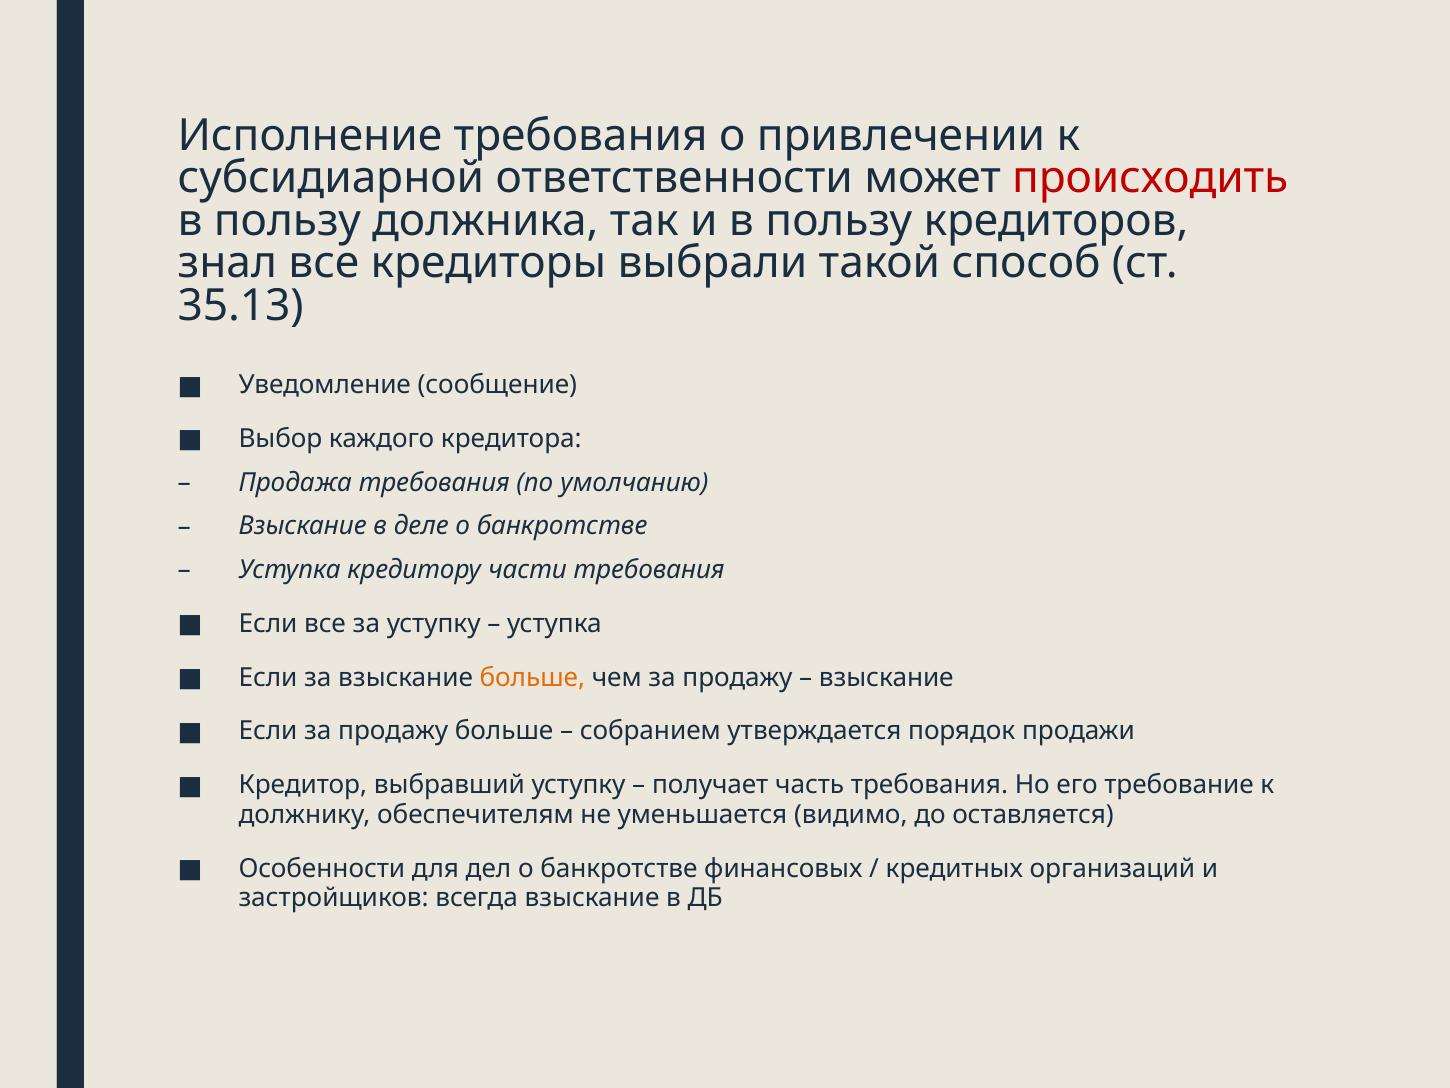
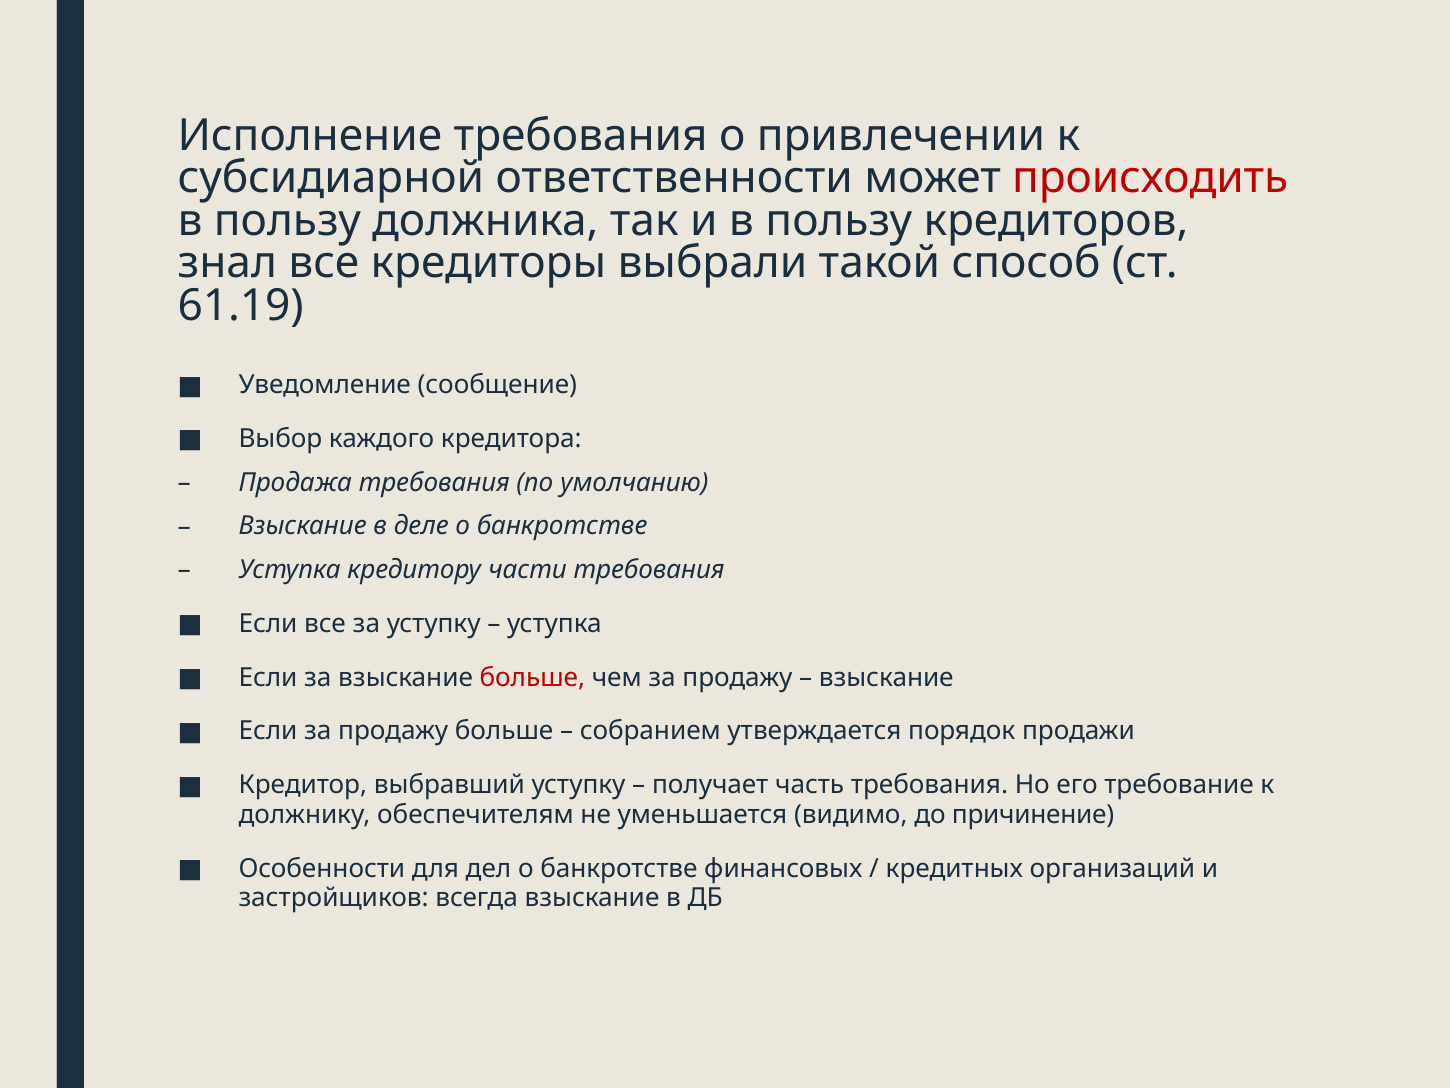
35.13: 35.13 -> 61.19 (241, 306)
больше colour: orange -> red (532, 677)
оставляется: оставляется -> причинение (1033, 814)
